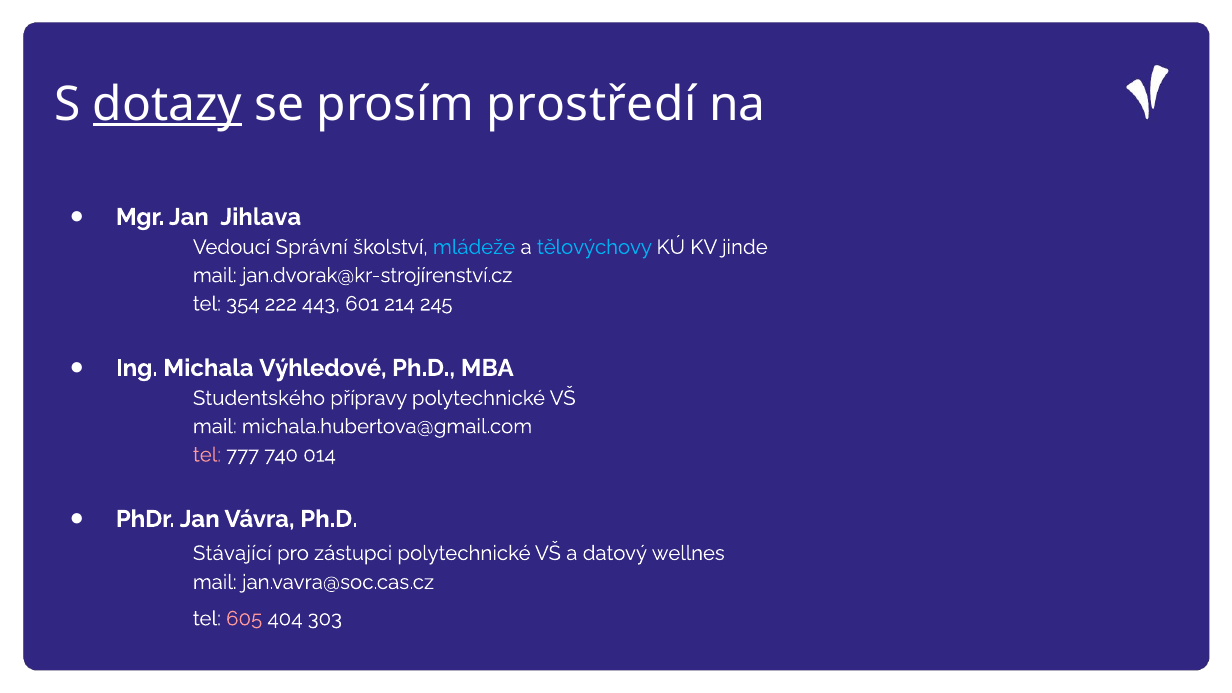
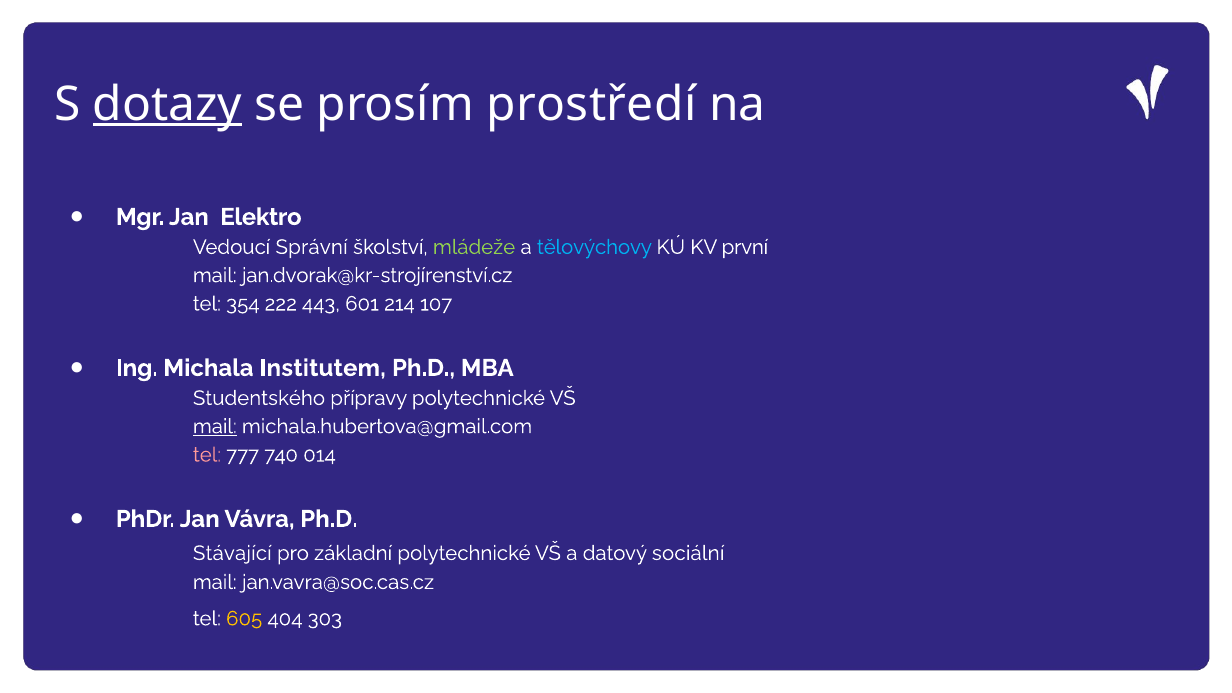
Jihlava: Jihlava -> Elektro (261, 217)
mládeže colour: light blue -> light green (474, 247)
jinde: jinde -> první (745, 247)
245: 245 -> 107 (436, 304)
Výhledové: Výhledové -> Institutem (323, 368)
mail underline: none -> present (215, 426)
zástupci: zástupci -> základní (353, 553)
wellnes: wellnes -> sociální (688, 553)
605 colour: pink -> yellow (244, 619)
